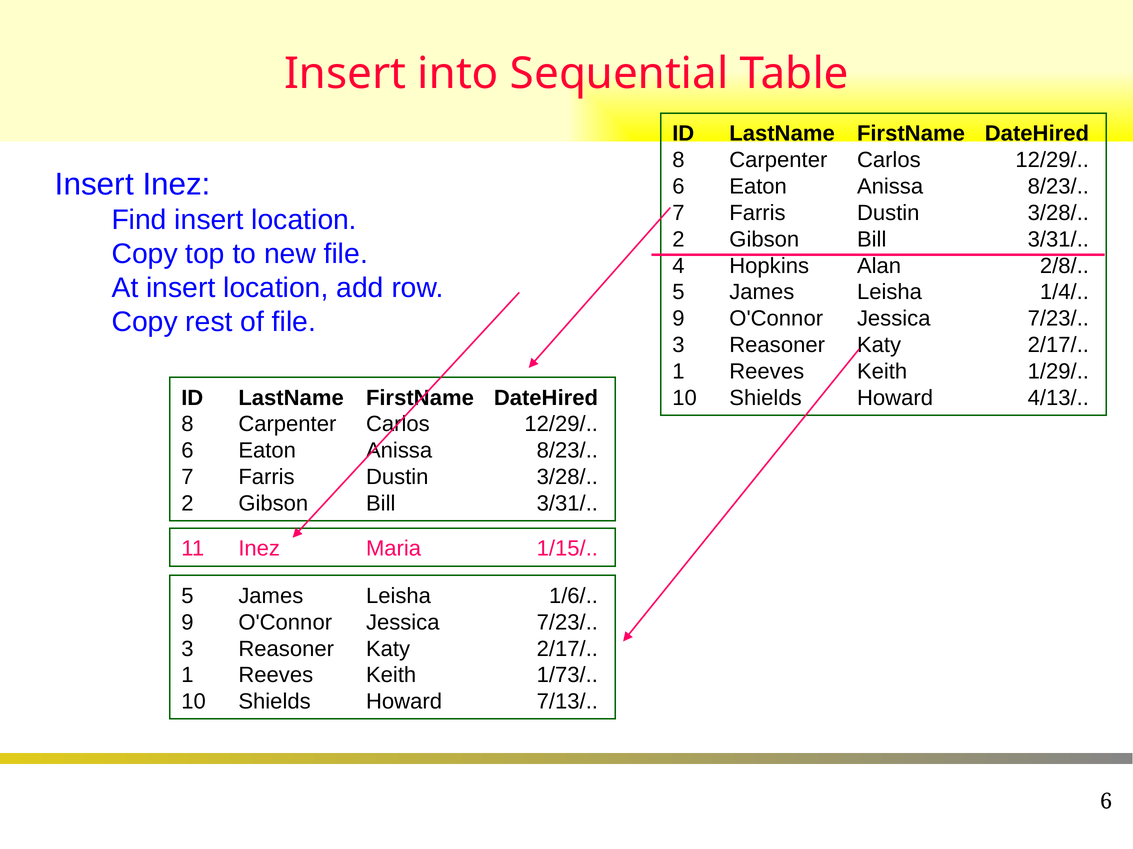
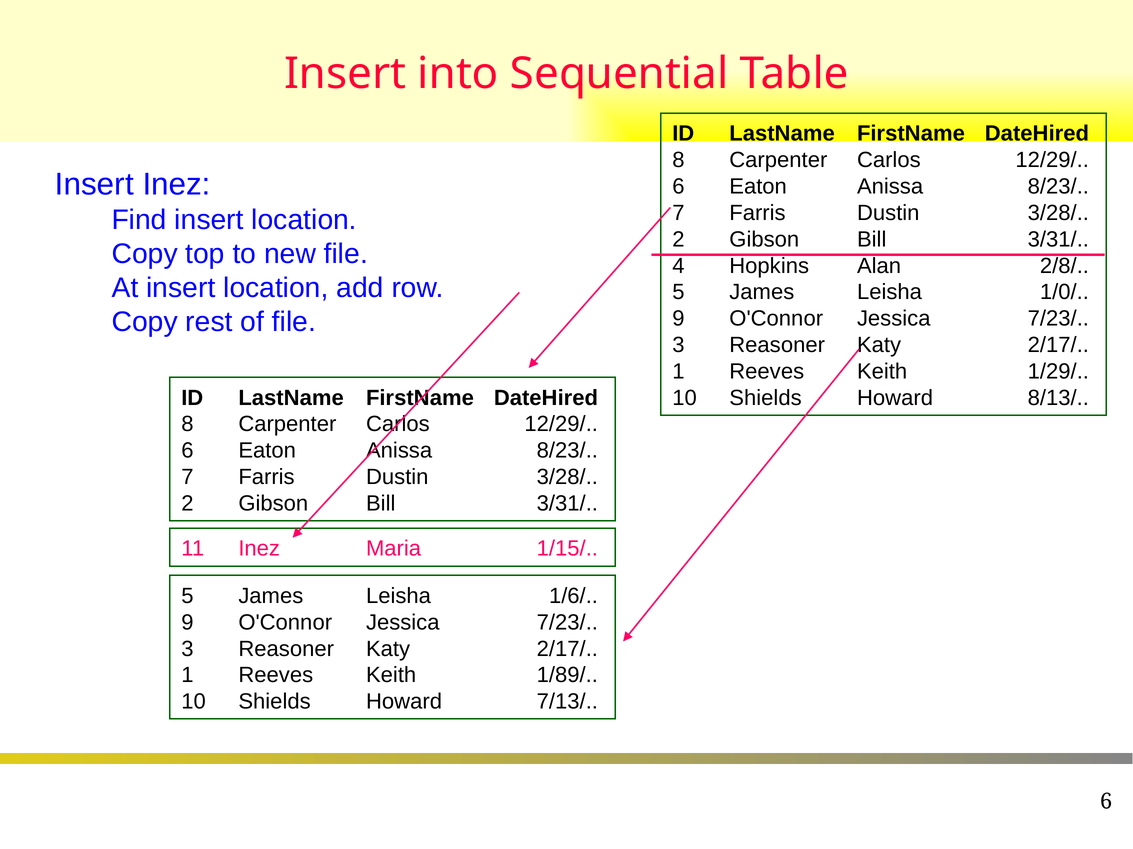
1/4/: 1/4/ -> 1/0/ (1064, 292)
4/13/: 4/13/ -> 8/13/ (1058, 398)
1/73/: 1/73/ -> 1/89/ (567, 676)
